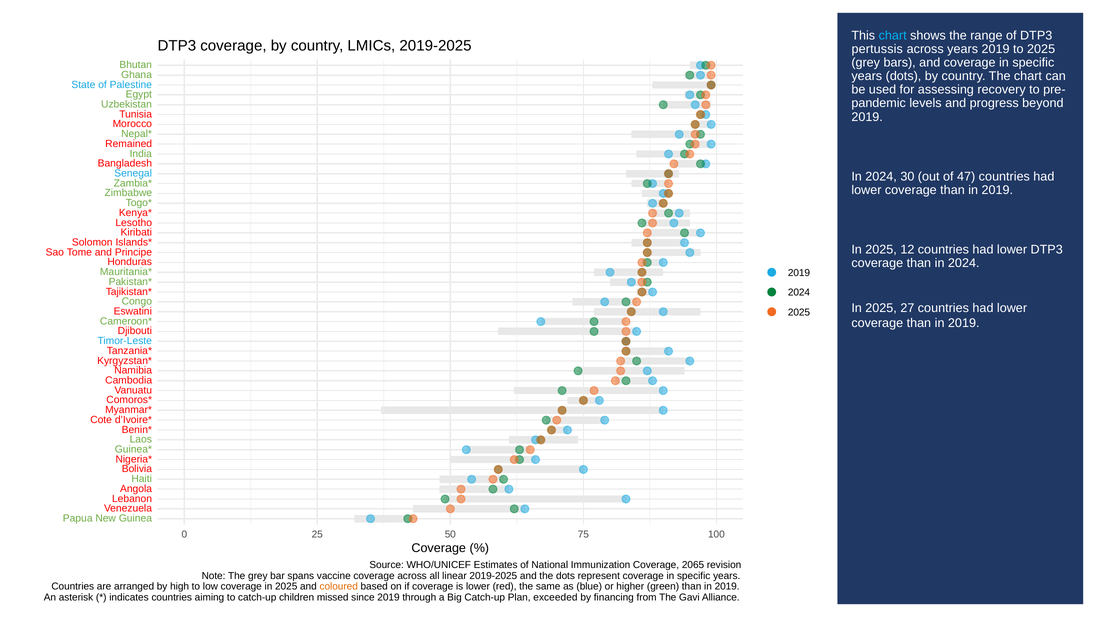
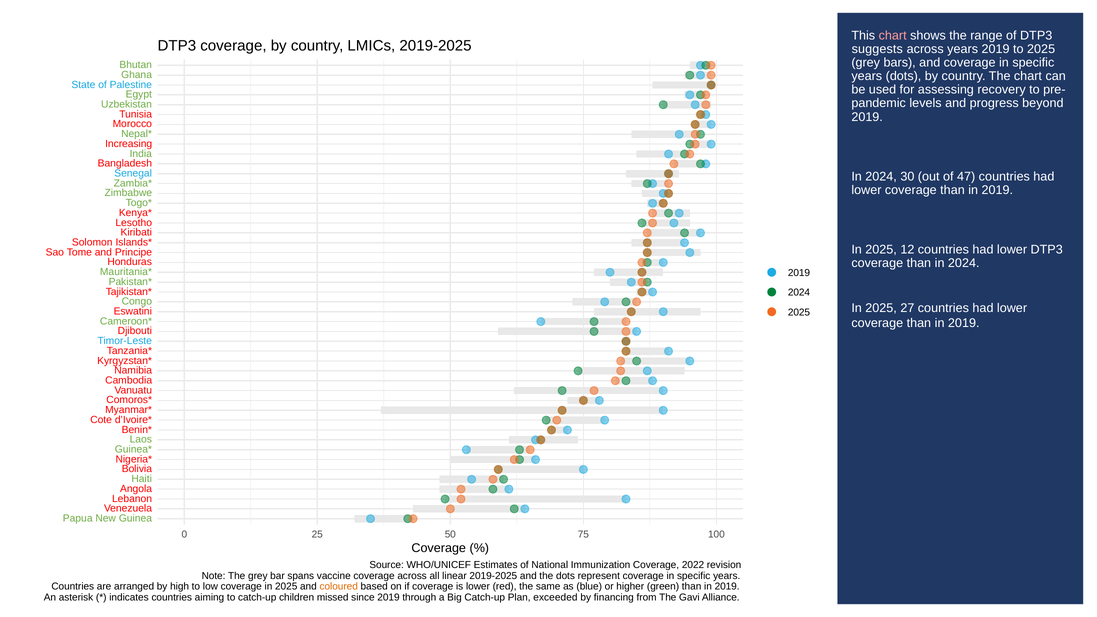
chart colour: light blue -> pink (893, 35)
pertussis: pertussis -> suggests (877, 49)
Remained: Remained -> Increasing (129, 144)
2065: 2065 -> 2022 (693, 565)
